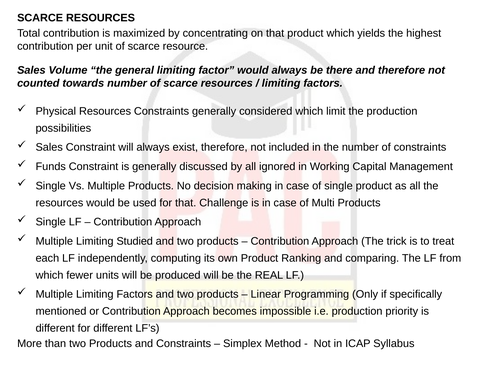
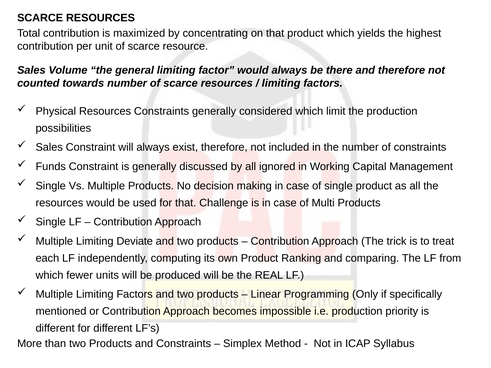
Studied: Studied -> Deviate (135, 241)
